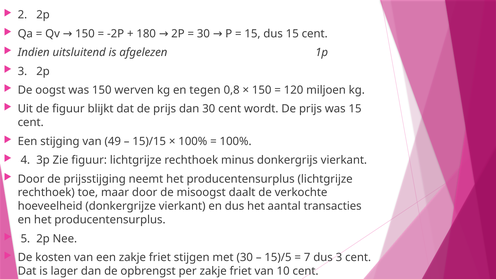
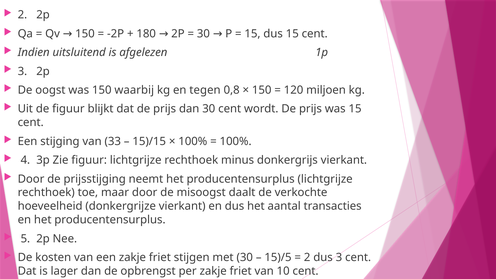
werven: werven -> waarbij (134, 90)
49: 49 -> 33 (113, 141)
7: 7 -> 2 (307, 257)
